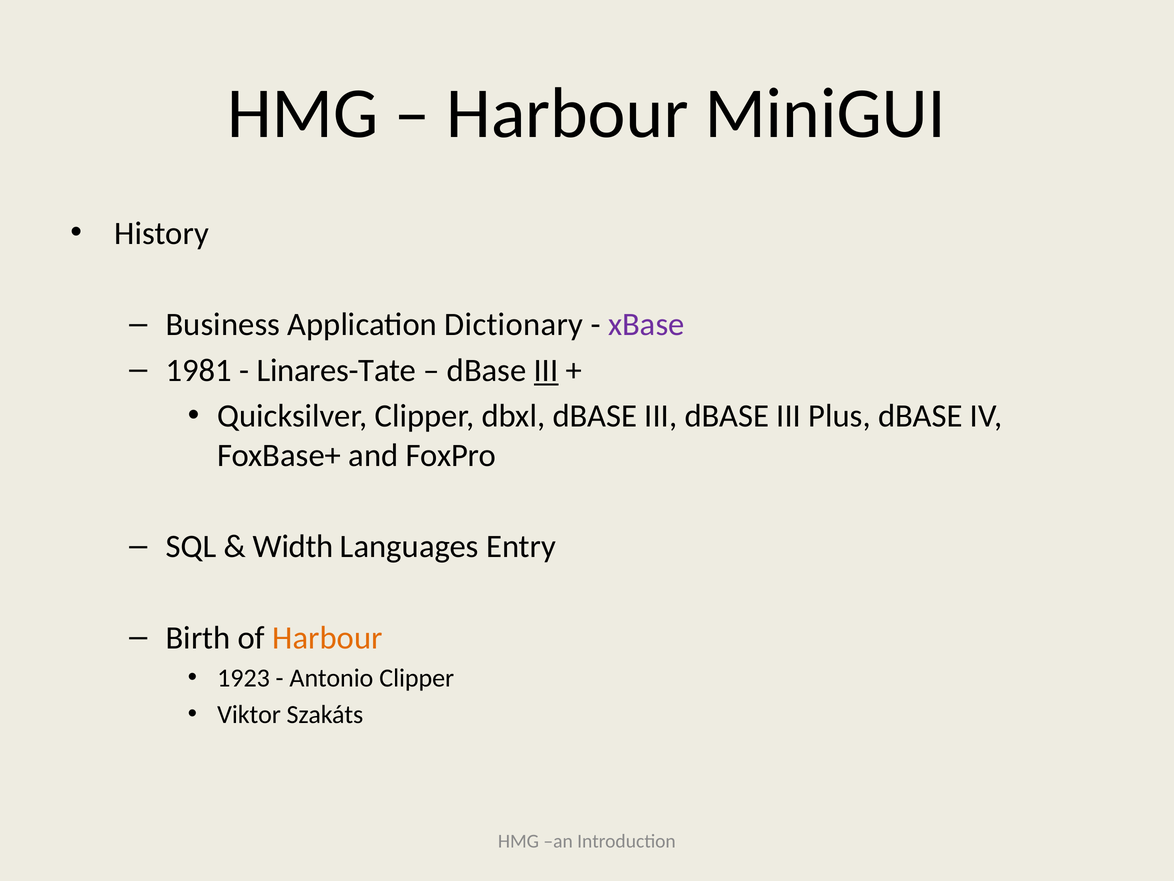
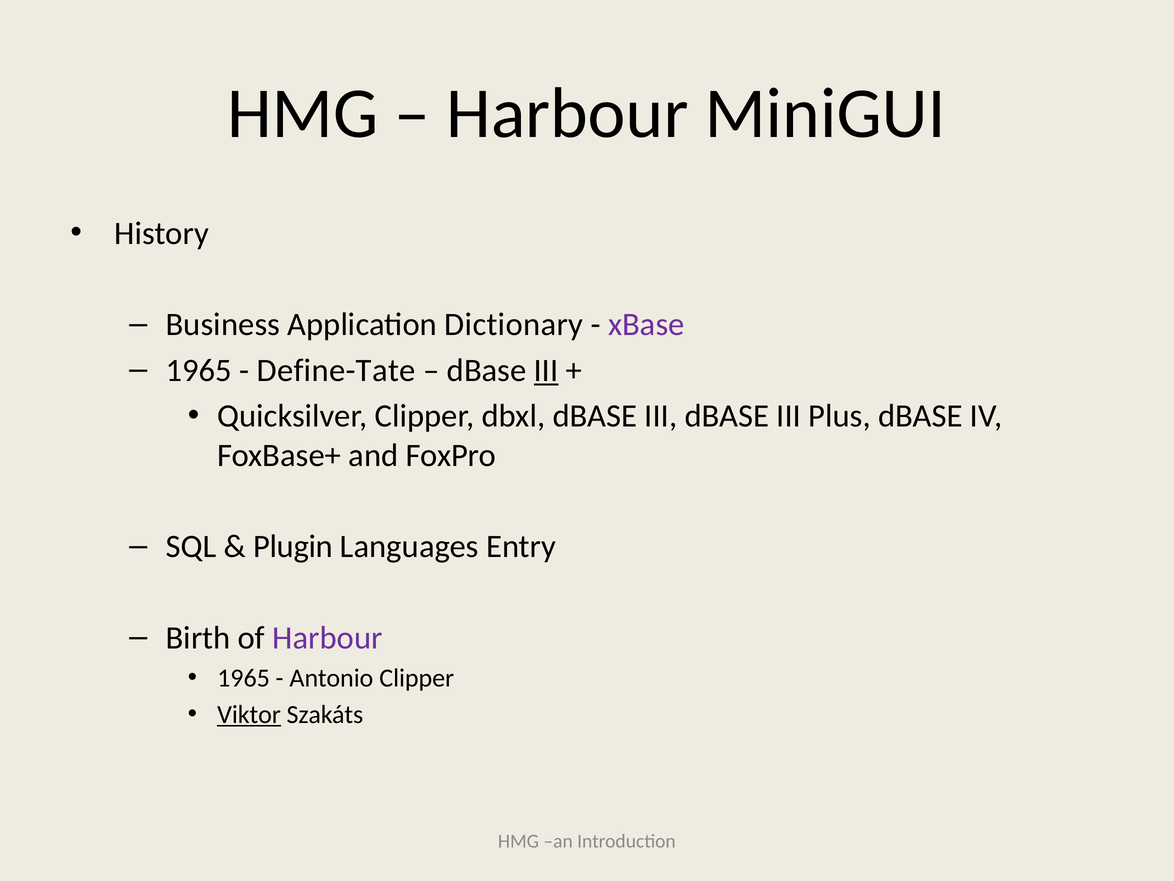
1981: 1981 -> 1965 (199, 370)
Linares-Tate: Linares-Tate -> Define-Tate (336, 370)
Width: Width -> Plugin (293, 546)
Harbour colour: orange -> purple (327, 638)
1923: 1923 -> 1965 (244, 678)
Viktor underline: none -> present (249, 714)
